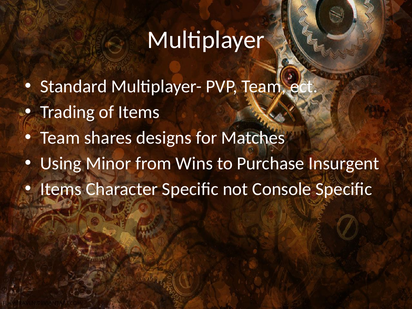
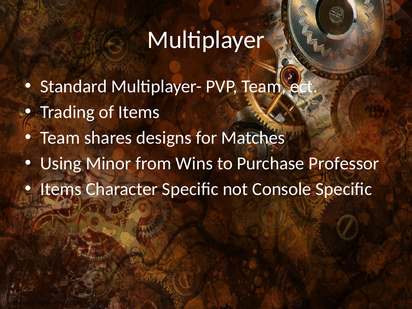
Insurgent: Insurgent -> Professor (344, 163)
